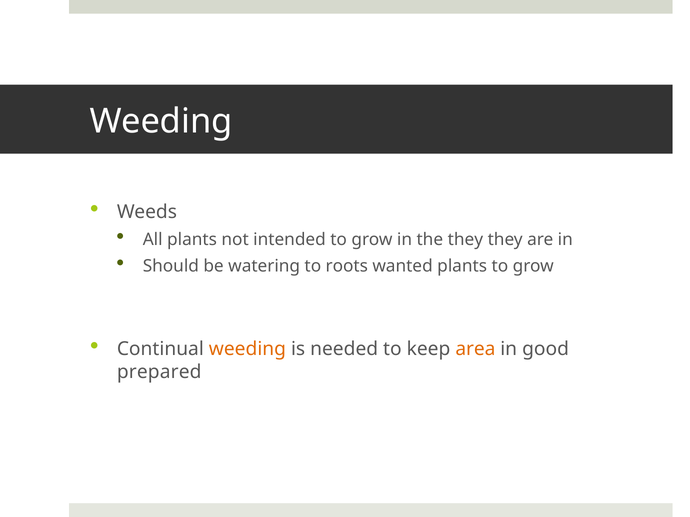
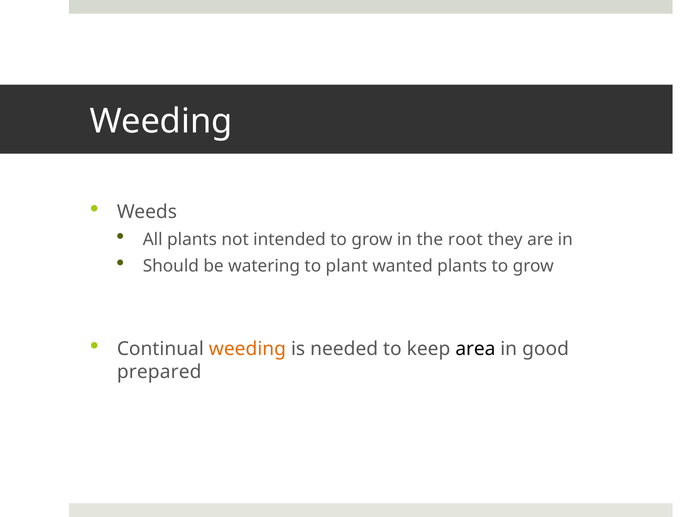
the they: they -> root (465, 240)
roots: roots -> plant (347, 266)
area colour: orange -> black (475, 349)
